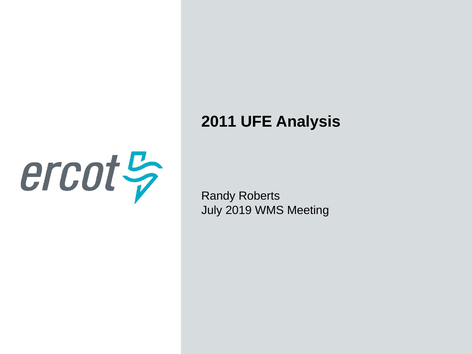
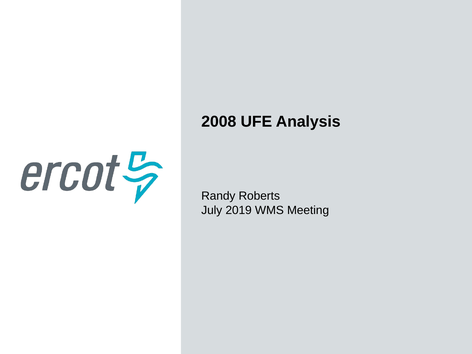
2011: 2011 -> 2008 (219, 122)
